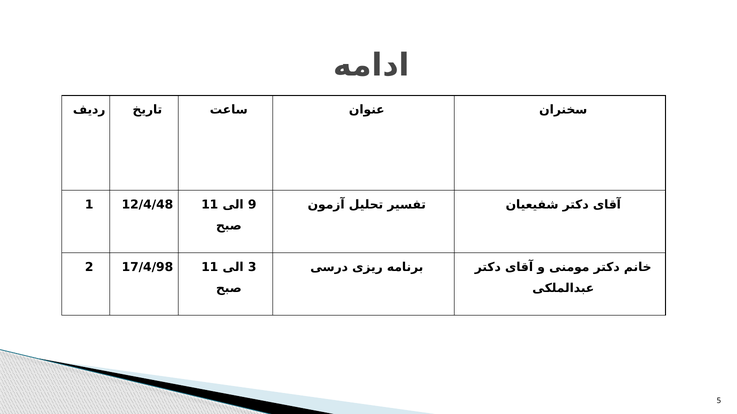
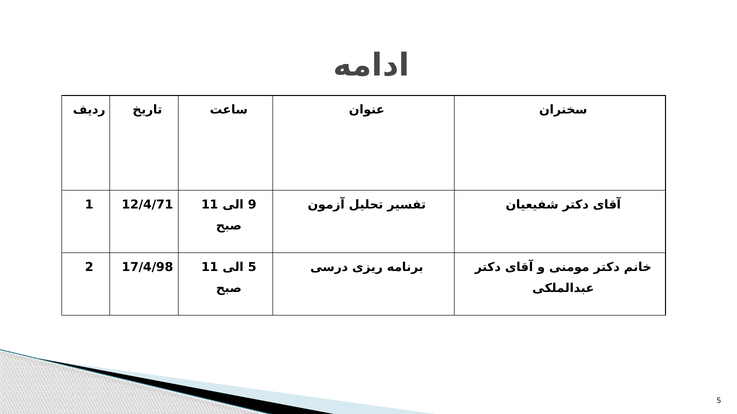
12/4/48: 12/4/48 -> 12/4/71 (147, 205)
17/4/98 3: 3 -> 5 (252, 268)
